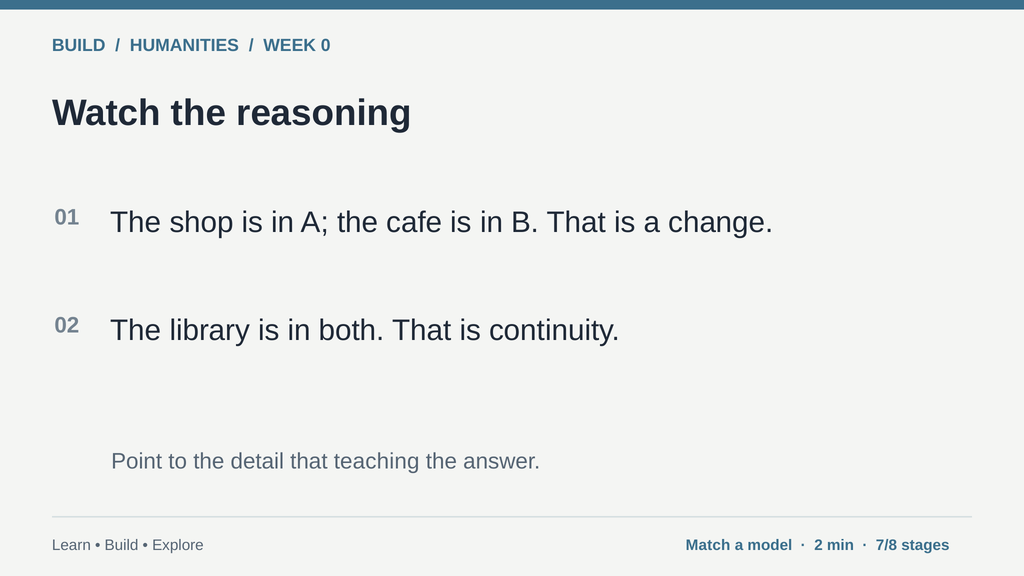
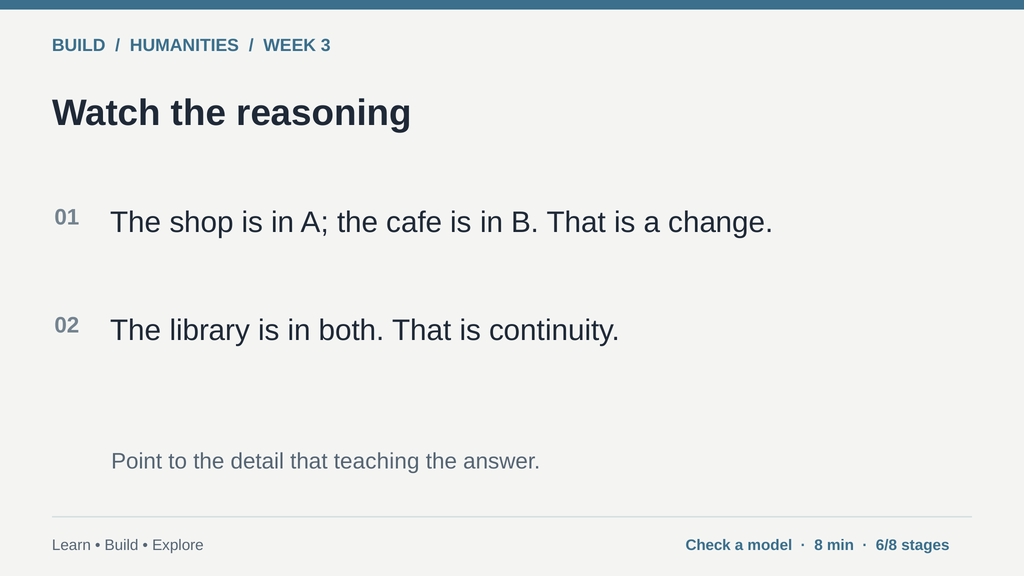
0: 0 -> 3 (326, 45)
Match: Match -> Check (708, 545)
2: 2 -> 8 (819, 545)
7/8: 7/8 -> 6/8 (886, 545)
